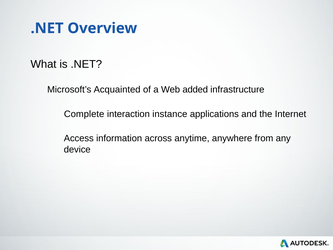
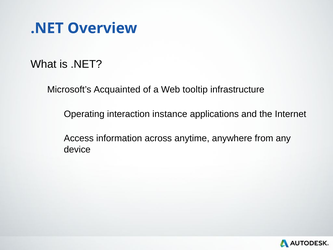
added: added -> tooltip (195, 89)
Complete: Complete -> Operating (84, 114)
